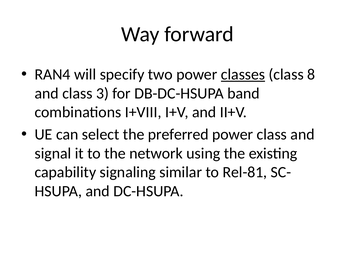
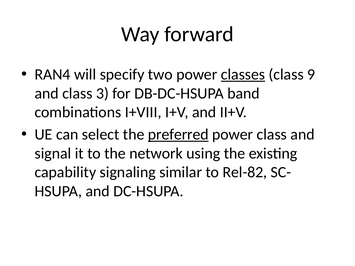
8: 8 -> 9 (311, 74)
preferred underline: none -> present (178, 135)
Rel-81: Rel-81 -> Rel-82 (245, 172)
